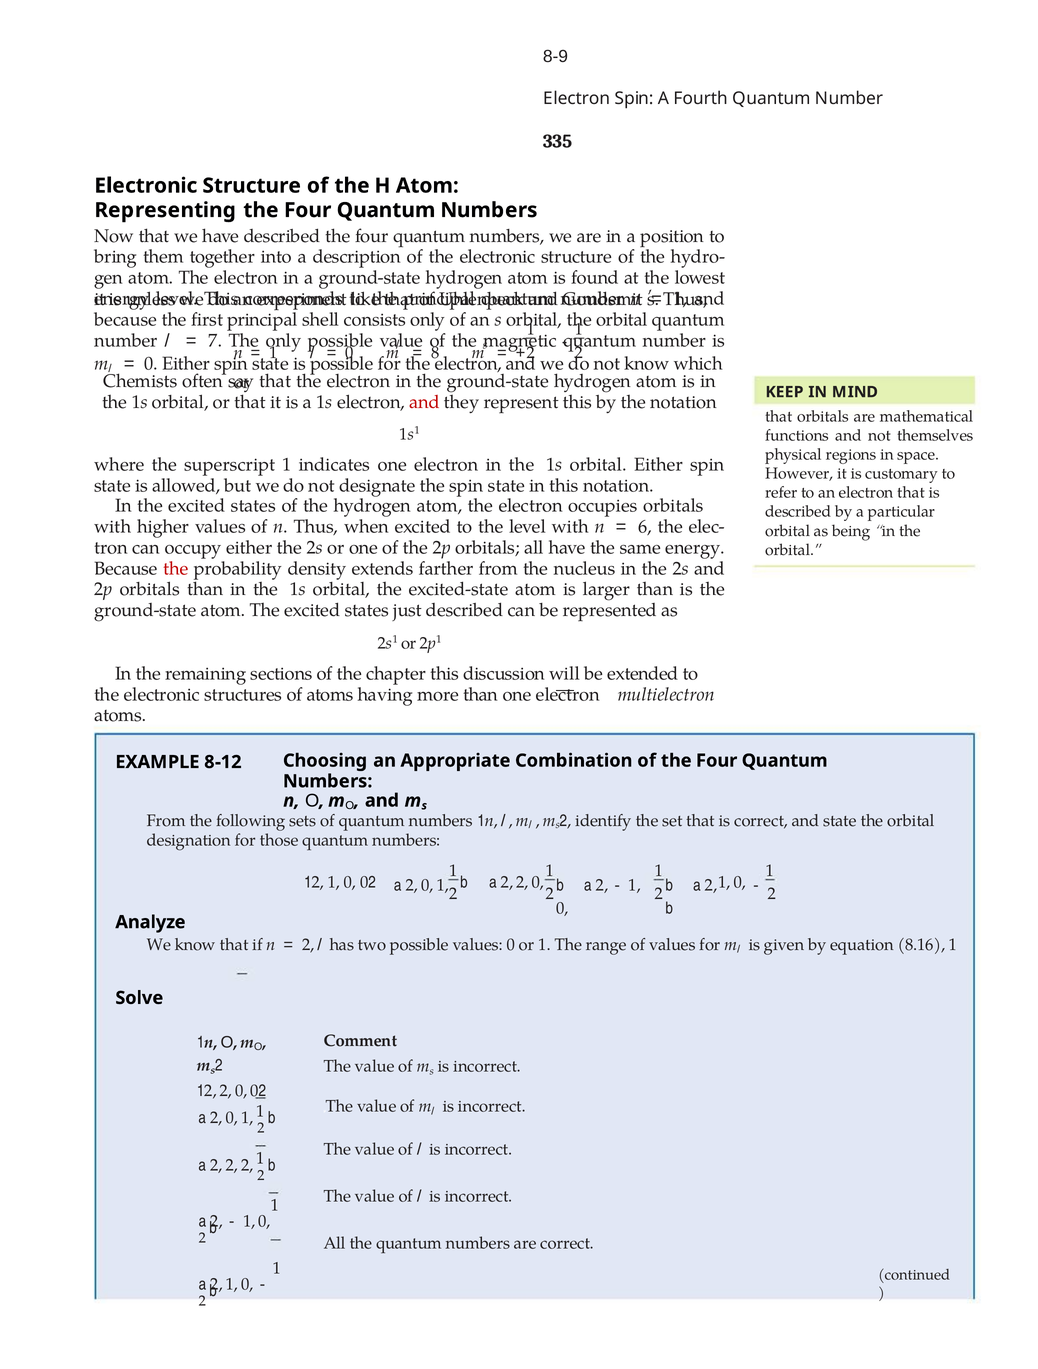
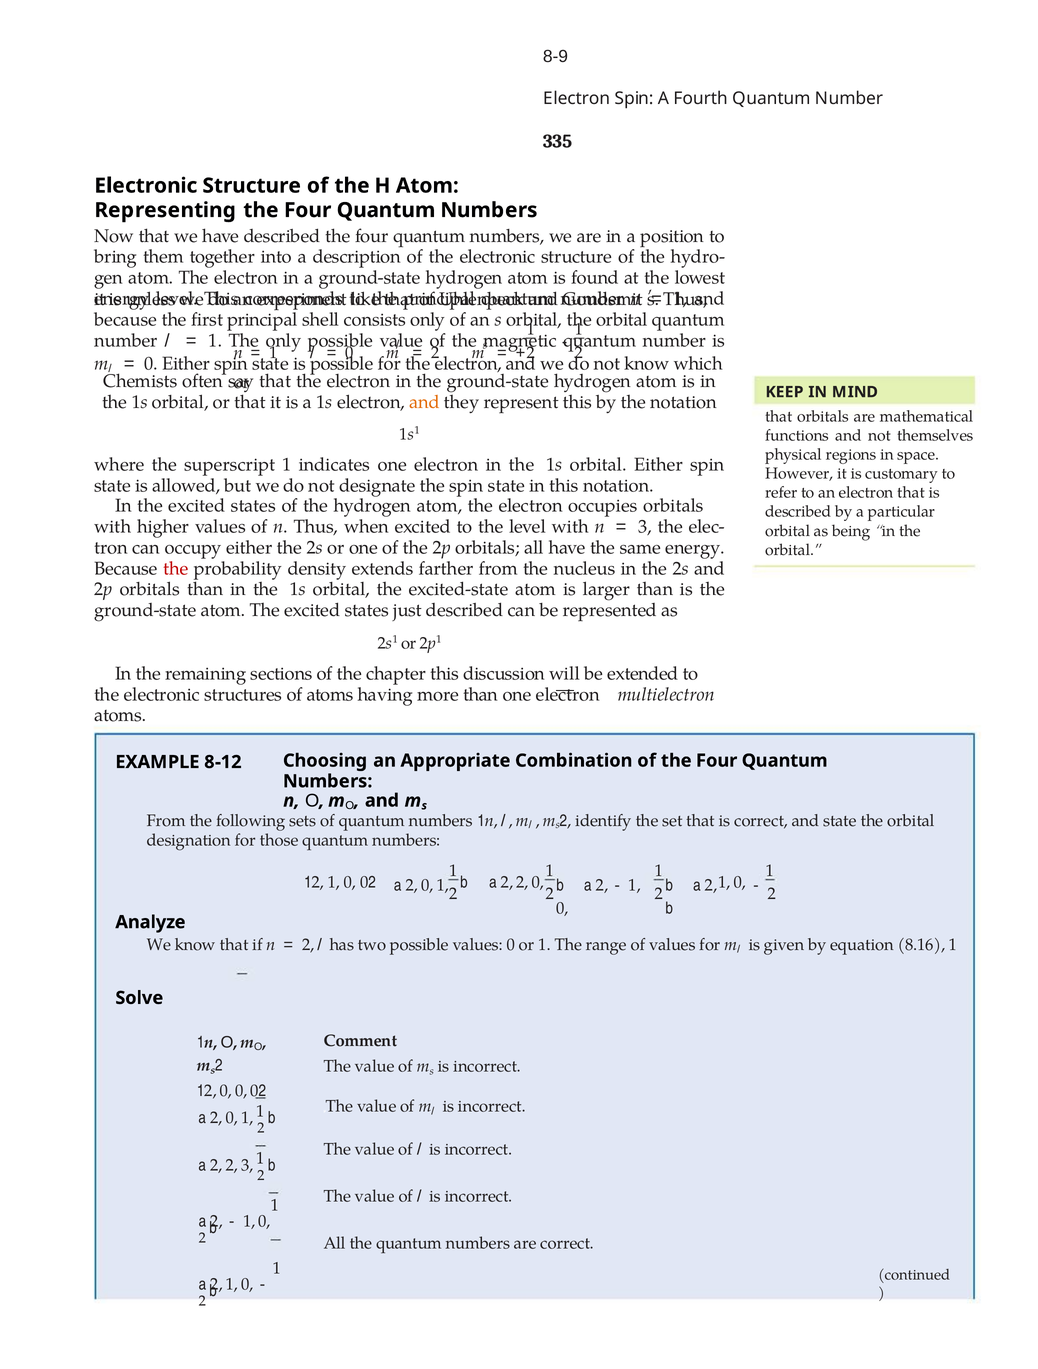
7: 7 -> 1 (215, 340)
8: 8 -> 2 (435, 353)
and colour: red -> orange (425, 402)
6: 6 -> 3 (645, 526)
12 2: 2 -> 0 (226, 1090)
a 2 2 2: 2 -> 3 (247, 1164)
